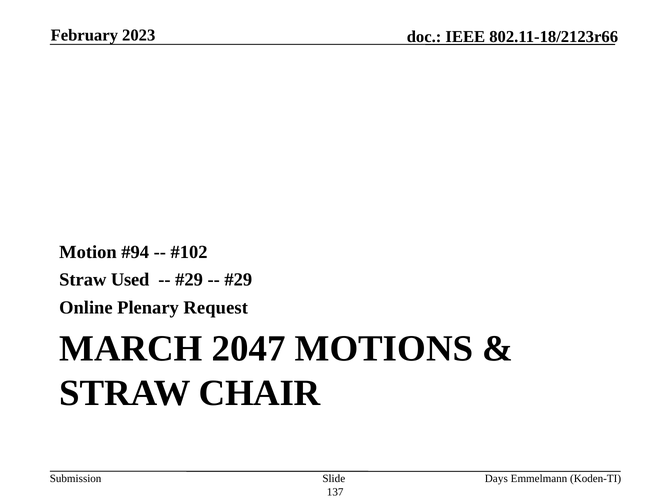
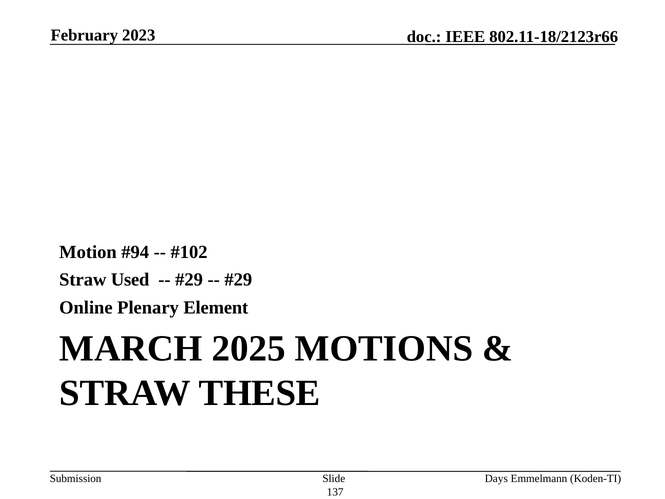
Request: Request -> Element (216, 307)
2047: 2047 -> 2025 (249, 349)
CHAIR: CHAIR -> THESE (260, 393)
